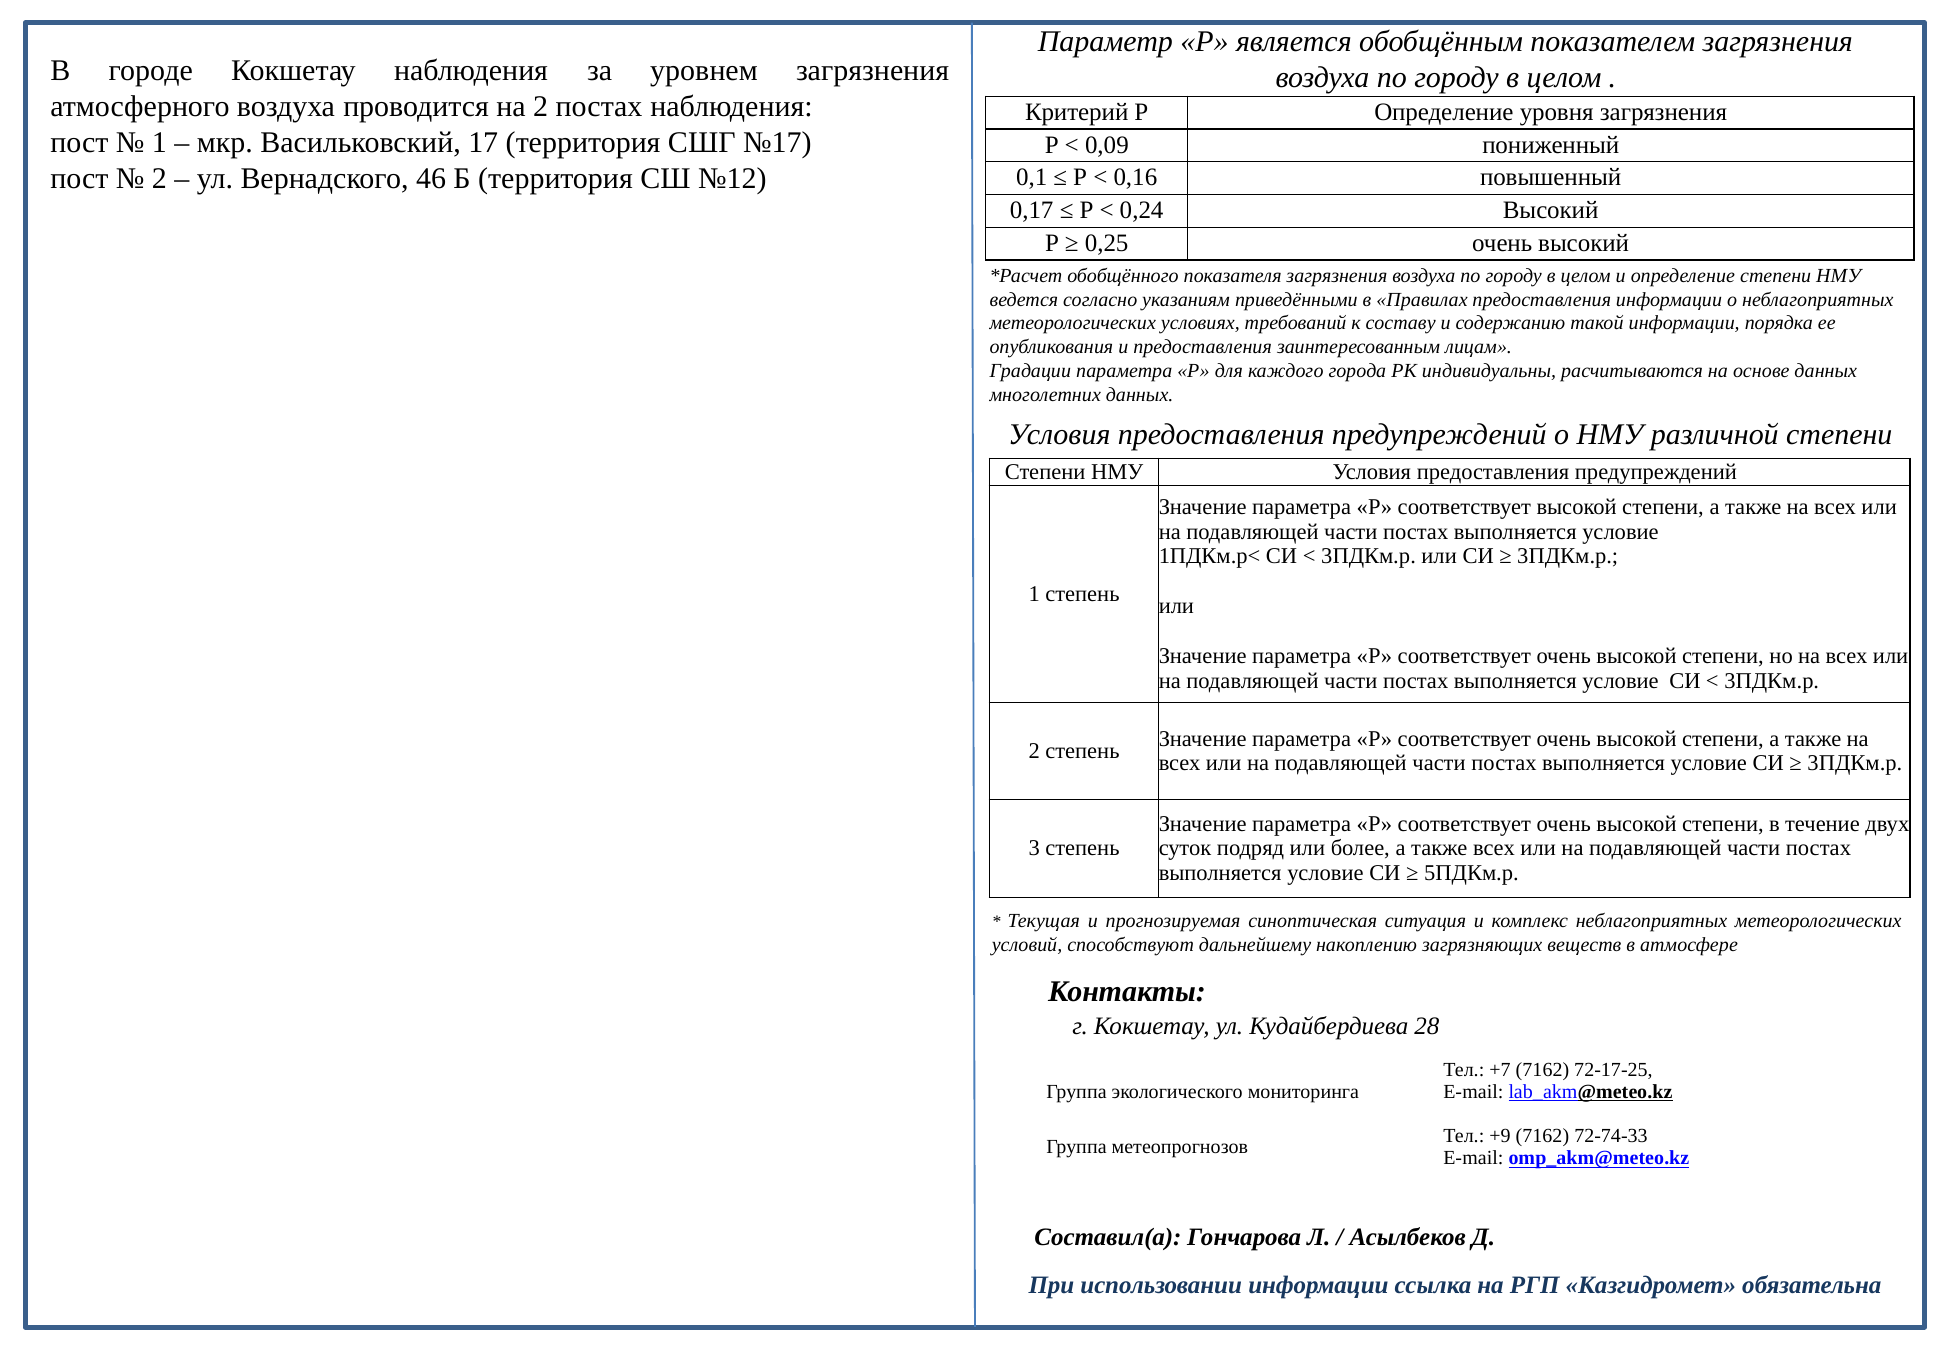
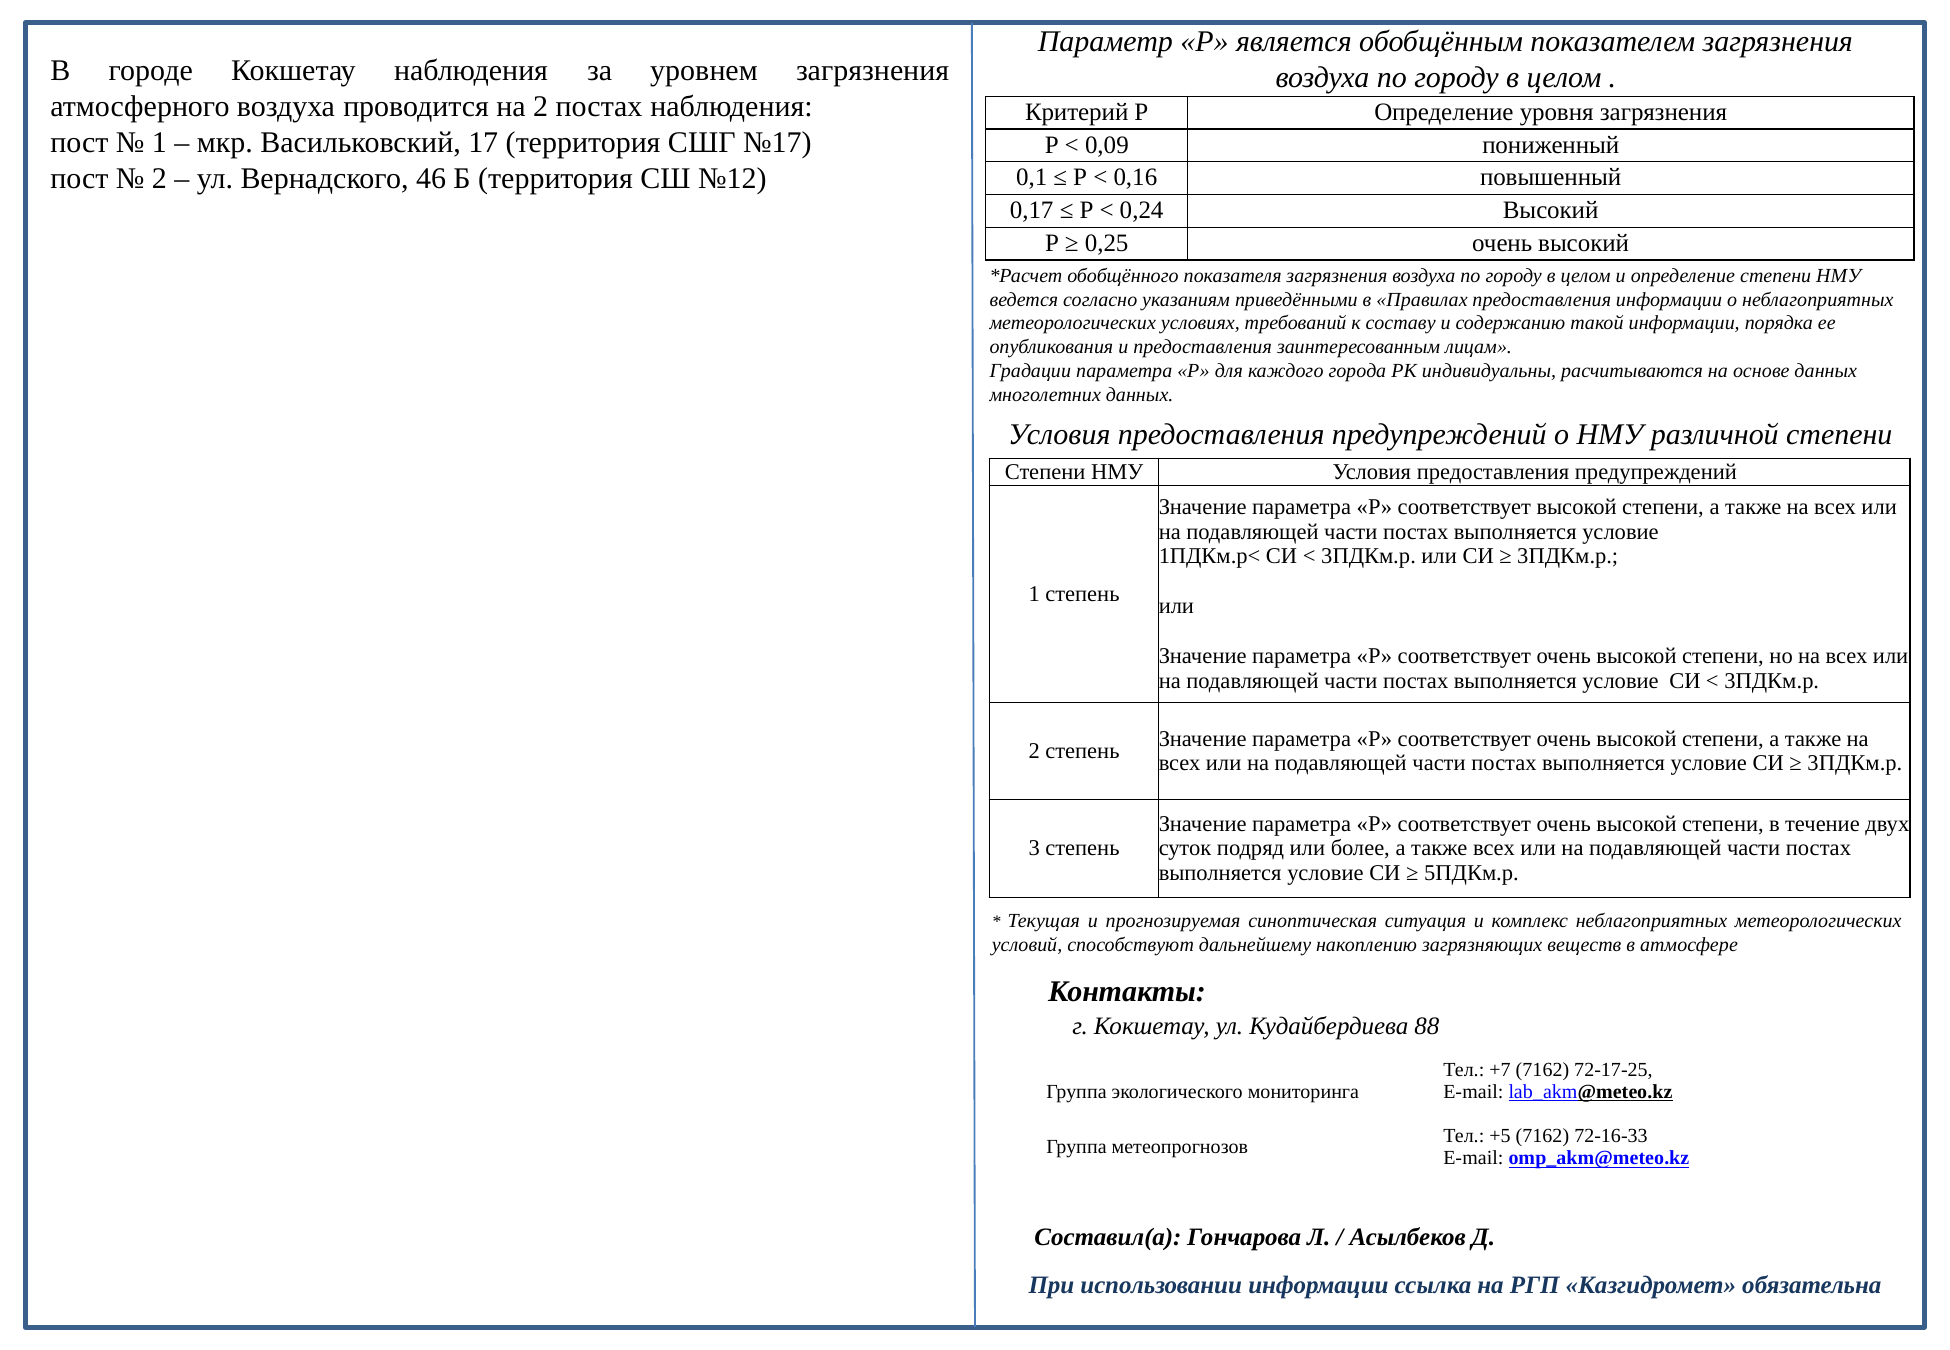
28: 28 -> 88 (1427, 1026)
+9: +9 -> +5 (1500, 1136)
72-74-33: 72-74-33 -> 72-16-33 (1611, 1136)
